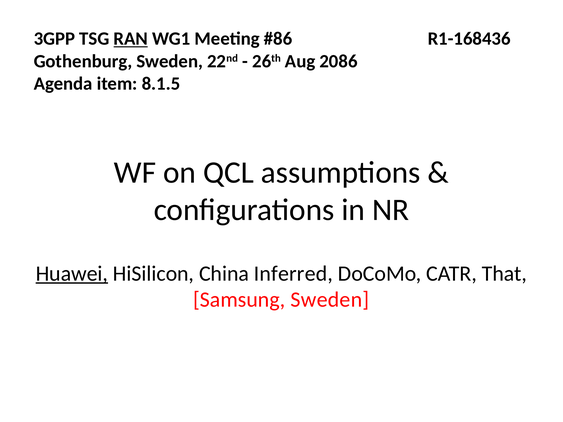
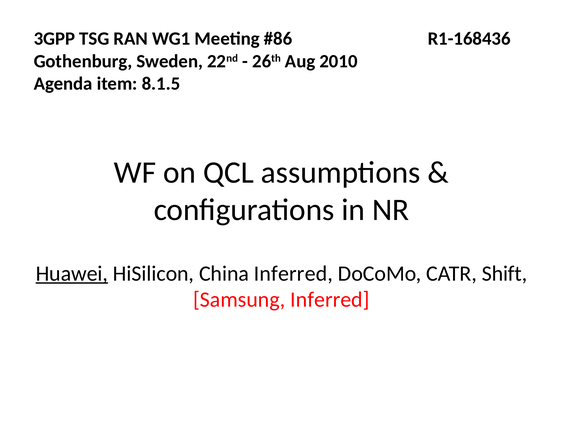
RAN underline: present -> none (131, 39)
2086: 2086 -> 2010 (339, 61)
That: That -> Shift (504, 274)
Samsung Sweden: Sweden -> Inferred (330, 300)
